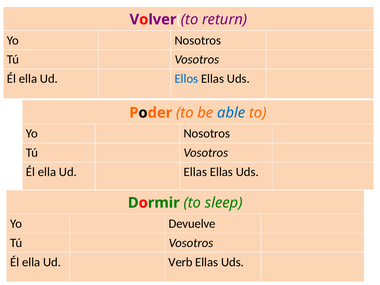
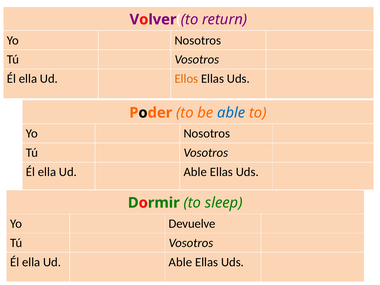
Ellos colour: blue -> orange (186, 79)
Ellas: Ellas -> Able (195, 172)
Verb: Verb -> Able (180, 262)
